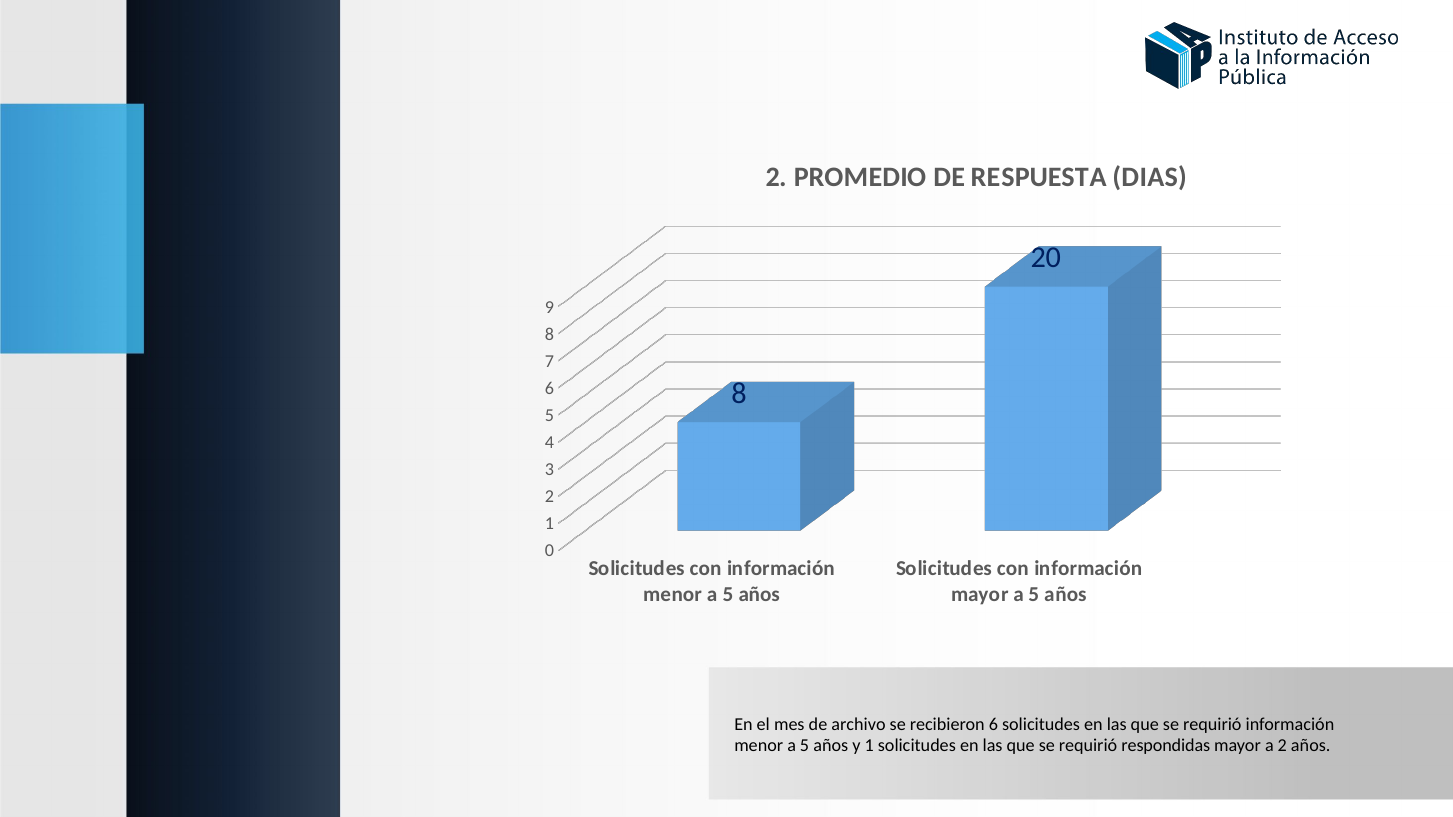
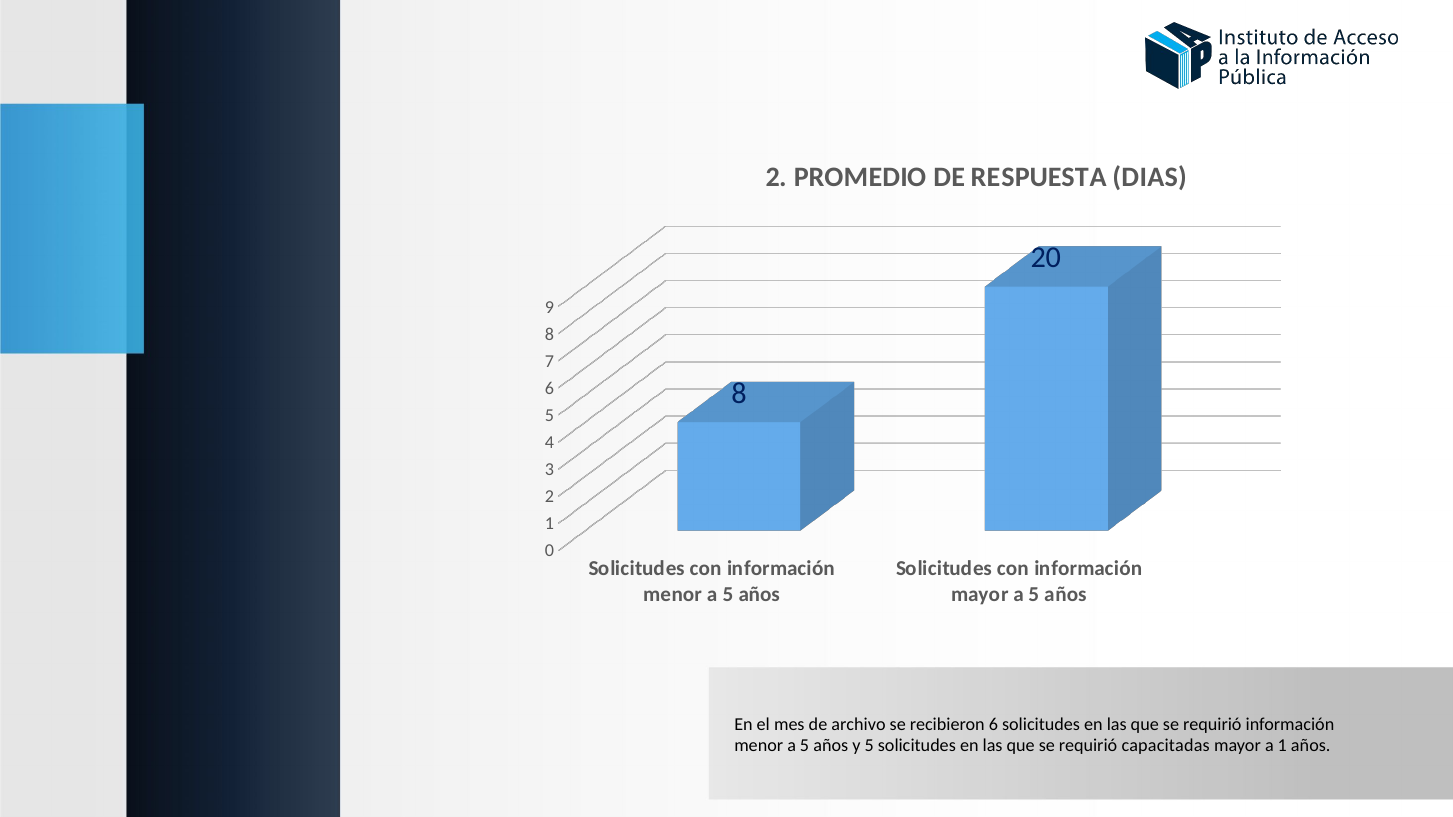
y 1: 1 -> 5 (869, 746)
respondidas: respondidas -> capacitadas (1166, 746)
a 2: 2 -> 1 (1282, 746)
